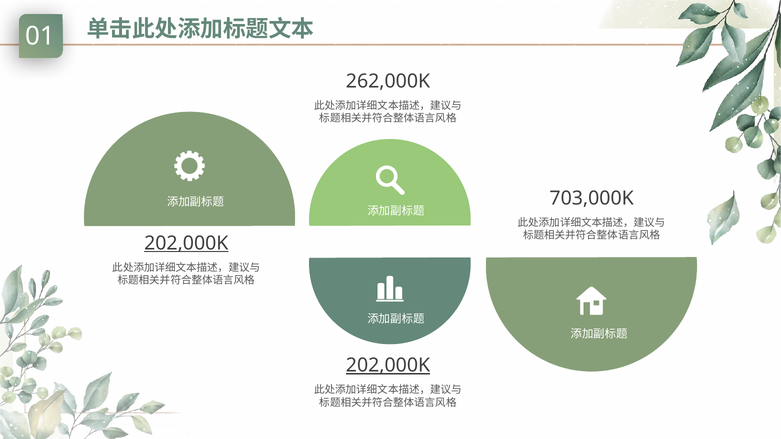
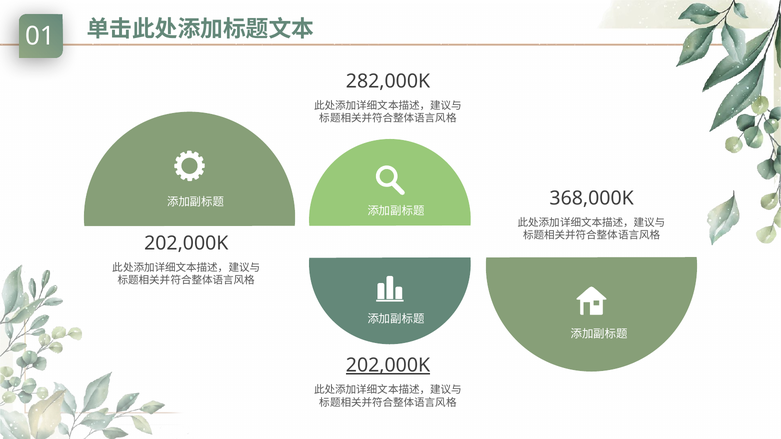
262,000K: 262,000K -> 282,000K (388, 81)
703,000K: 703,000K -> 368,000K (592, 198)
202,000K underline: present -> none (186, 243)
